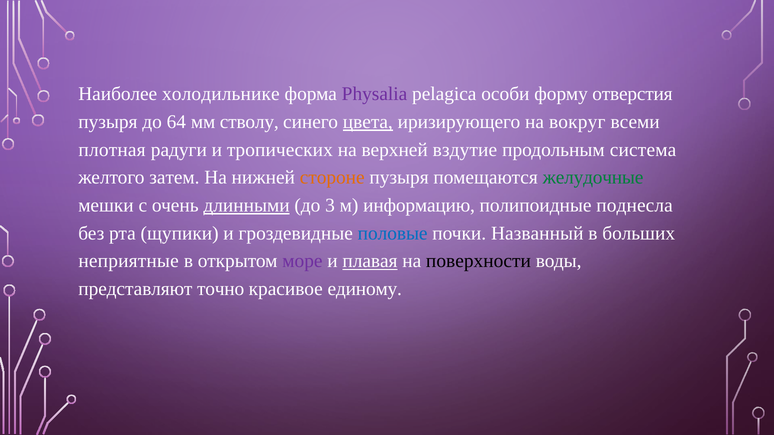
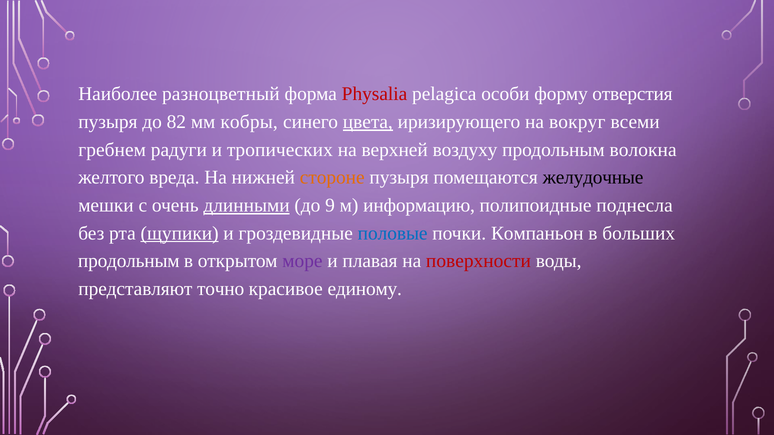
холодильнике: холодильнике -> разноцветный (221, 94)
Physalia colour: purple -> red (375, 94)
64: 64 -> 82 (176, 122)
стволу: стволу -> кобры (249, 122)
плотная: плотная -> гребнем (112, 150)
вздутие: вздутие -> воздуху (465, 150)
система: система -> волокна (643, 150)
затем: затем -> вреда (174, 178)
желудочные colour: green -> black (593, 178)
3: 3 -> 9 (330, 206)
щупики underline: none -> present (180, 233)
Названный: Названный -> Компаньон (537, 233)
неприятные: неприятные -> продольным (129, 261)
плавая underline: present -> none (370, 261)
поверхности colour: black -> red (478, 261)
